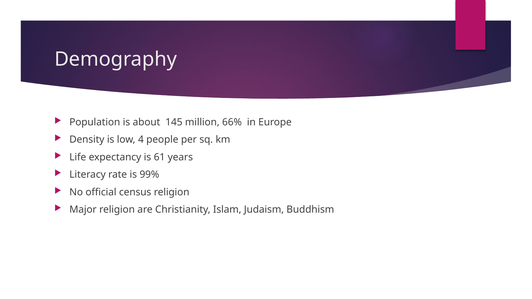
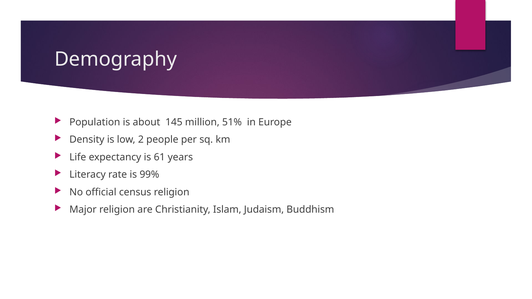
66%: 66% -> 51% (232, 122)
4: 4 -> 2 (141, 140)
